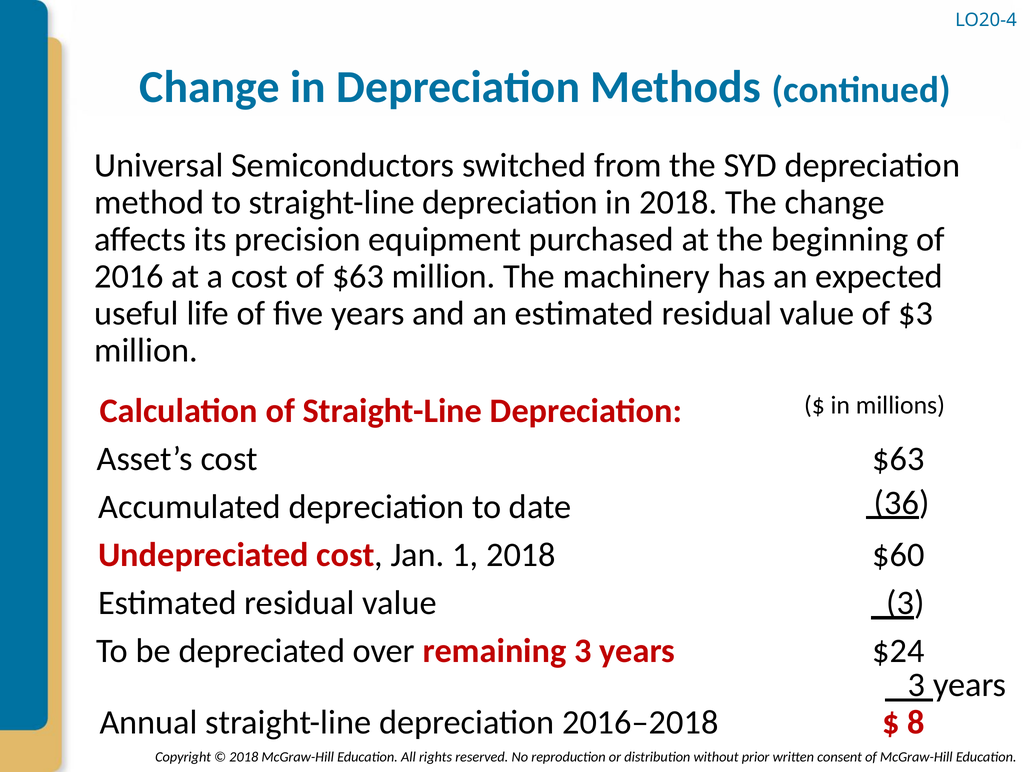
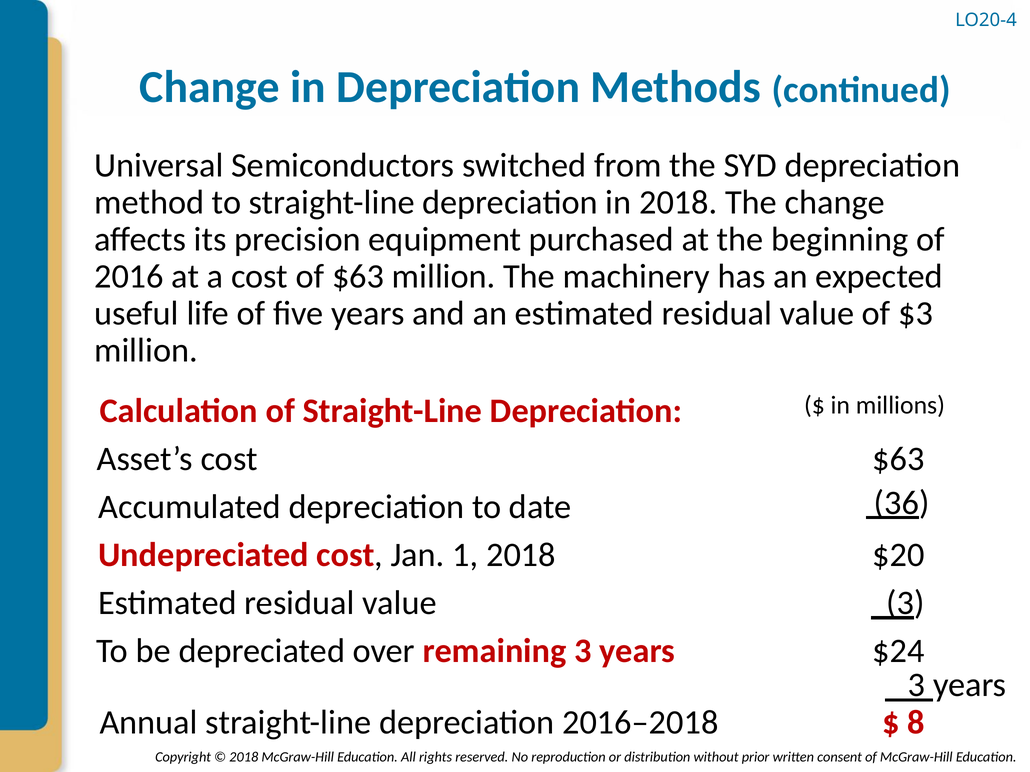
$60: $60 -> $20 (899, 555)
